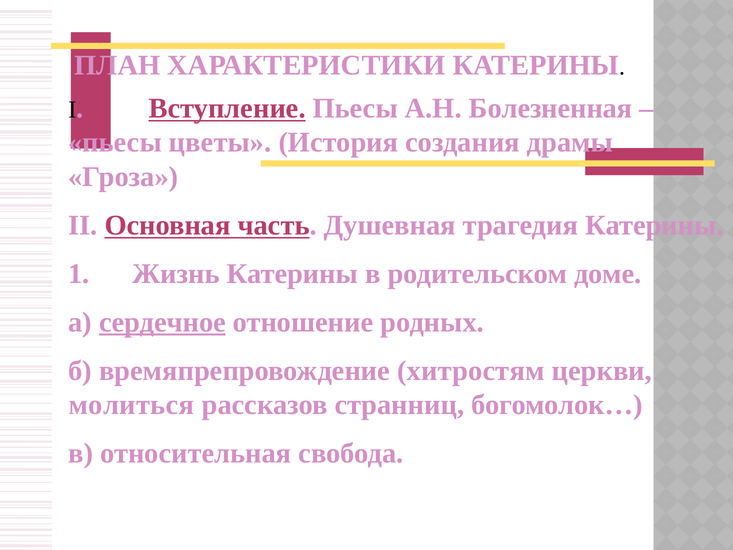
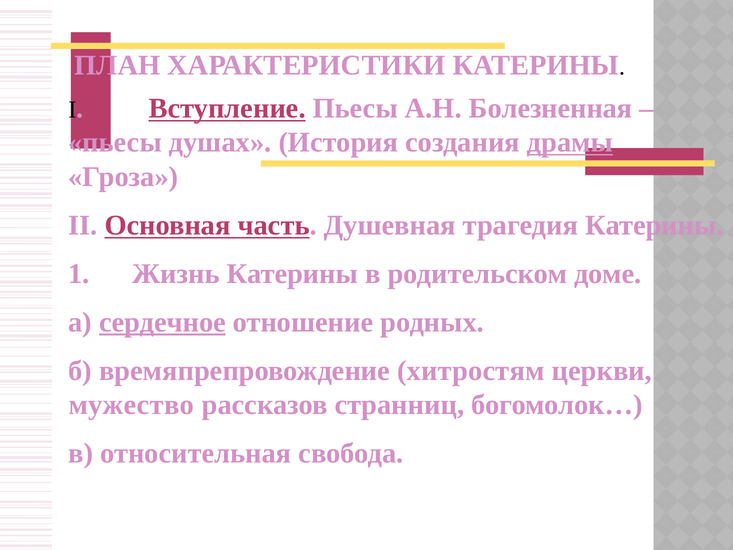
цветы: цветы -> душах (220, 142)
драмы underline: none -> present (570, 142)
молиться: молиться -> мужество (131, 405)
